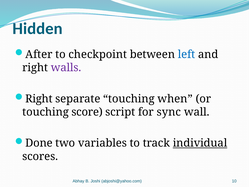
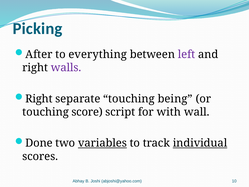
Hidden: Hidden -> Picking (38, 29)
checkpoint: checkpoint -> everything (98, 54)
left colour: blue -> purple (187, 54)
when: when -> being (175, 99)
sync: sync -> with (169, 112)
variables underline: none -> present (102, 143)
